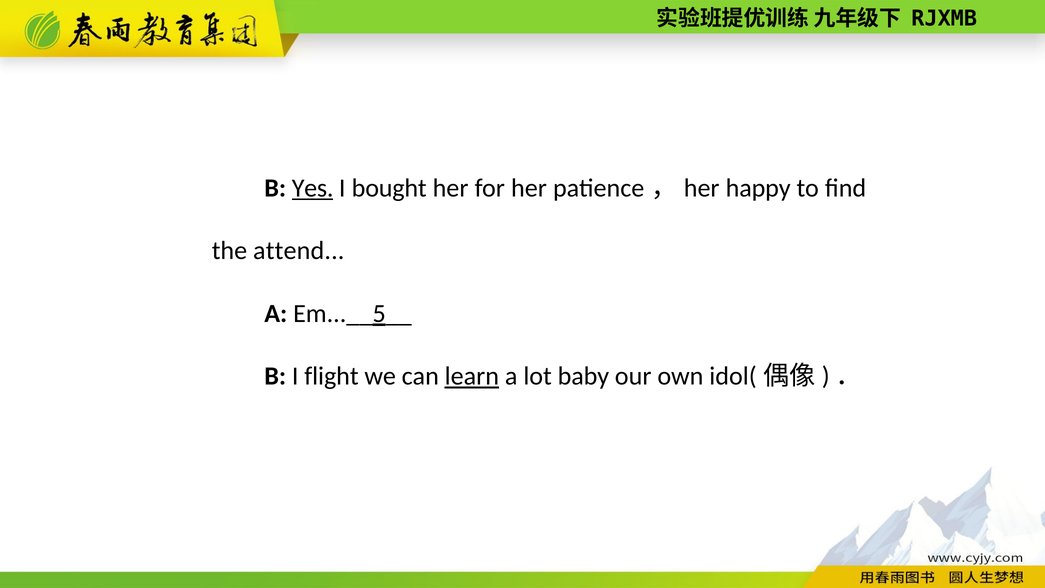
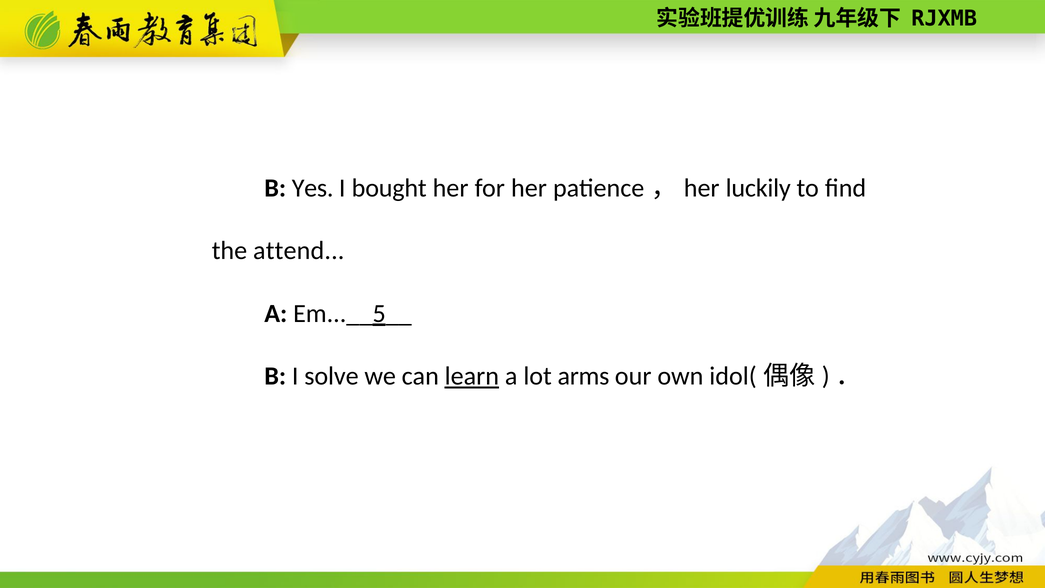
Yes underline: present -> none (313, 188)
happy: happy -> luckily (758, 188)
flight: flight -> solve (331, 376)
baby: baby -> arms (583, 376)
